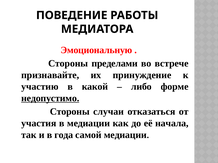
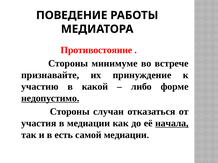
Эмоциональную: Эмоциональную -> Противостояние (96, 50)
пределами: пределами -> минимуме (115, 64)
начала underline: none -> present (172, 124)
года: года -> есть (64, 135)
